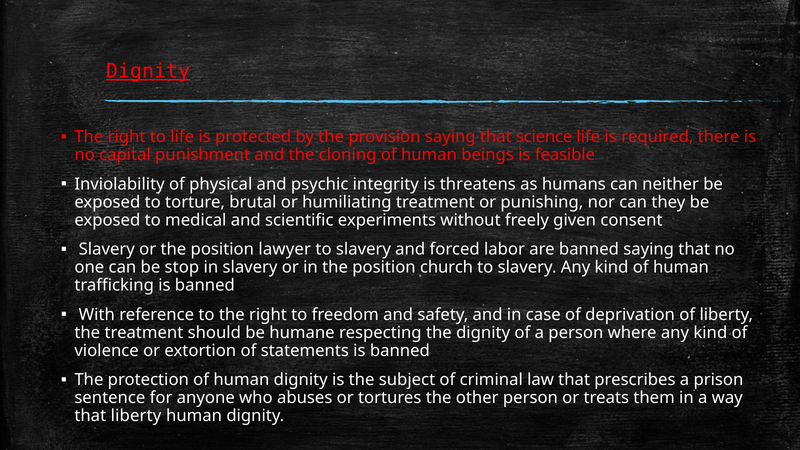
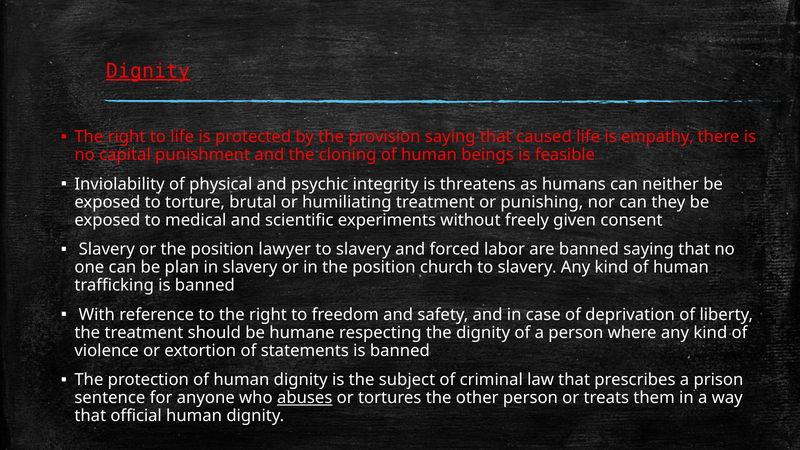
science: science -> caused (544, 137)
required: required -> empathy (657, 137)
stop: stop -> plan (182, 267)
abuses underline: none -> present (305, 398)
that liberty: liberty -> official (136, 416)
